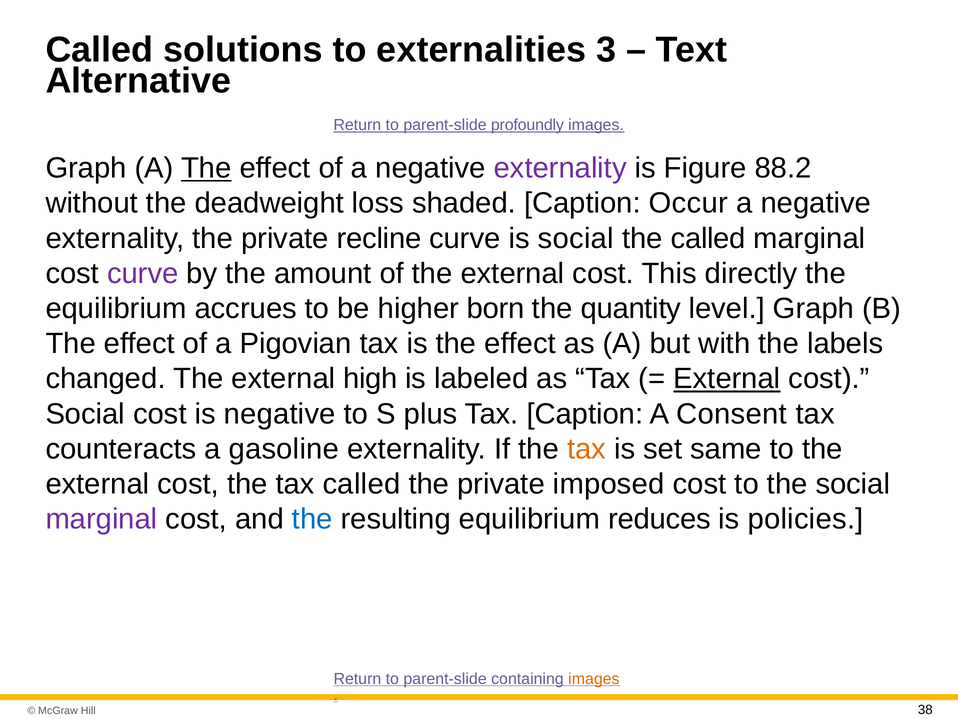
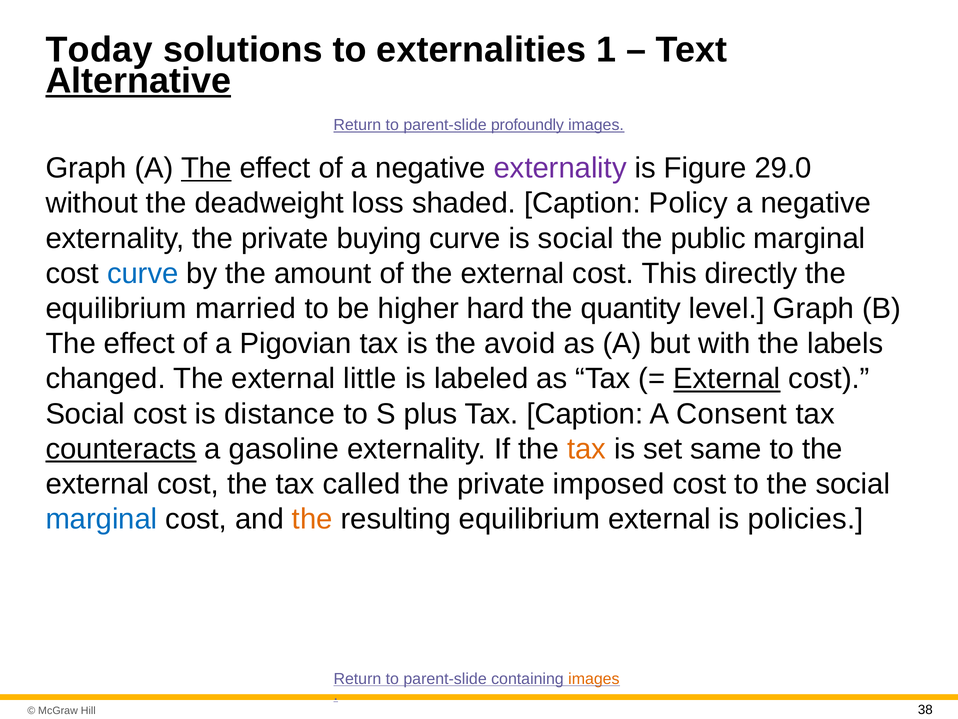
Called: Called -> Today (99, 50)
3: 3 -> 1 (606, 50)
Alternative underline: none -> present (138, 81)
88.2: 88.2 -> 29.0 (783, 168)
Occur: Occur -> Policy (688, 203)
recline: recline -> buying (379, 238)
the called: called -> public (708, 238)
curve colour: purple -> blue (143, 273)
accrues: accrues -> married (246, 308)
born: born -> hard (496, 308)
is the effect: effect -> avoid (520, 343)
high: high -> little (370, 379)
is negative: negative -> distance (280, 414)
counteracts underline: none -> present (121, 449)
marginal colour: purple -> blue (101, 519)
the colour: blue -> orange (312, 519)
equilibrium reduces: reduces -> external (659, 519)
